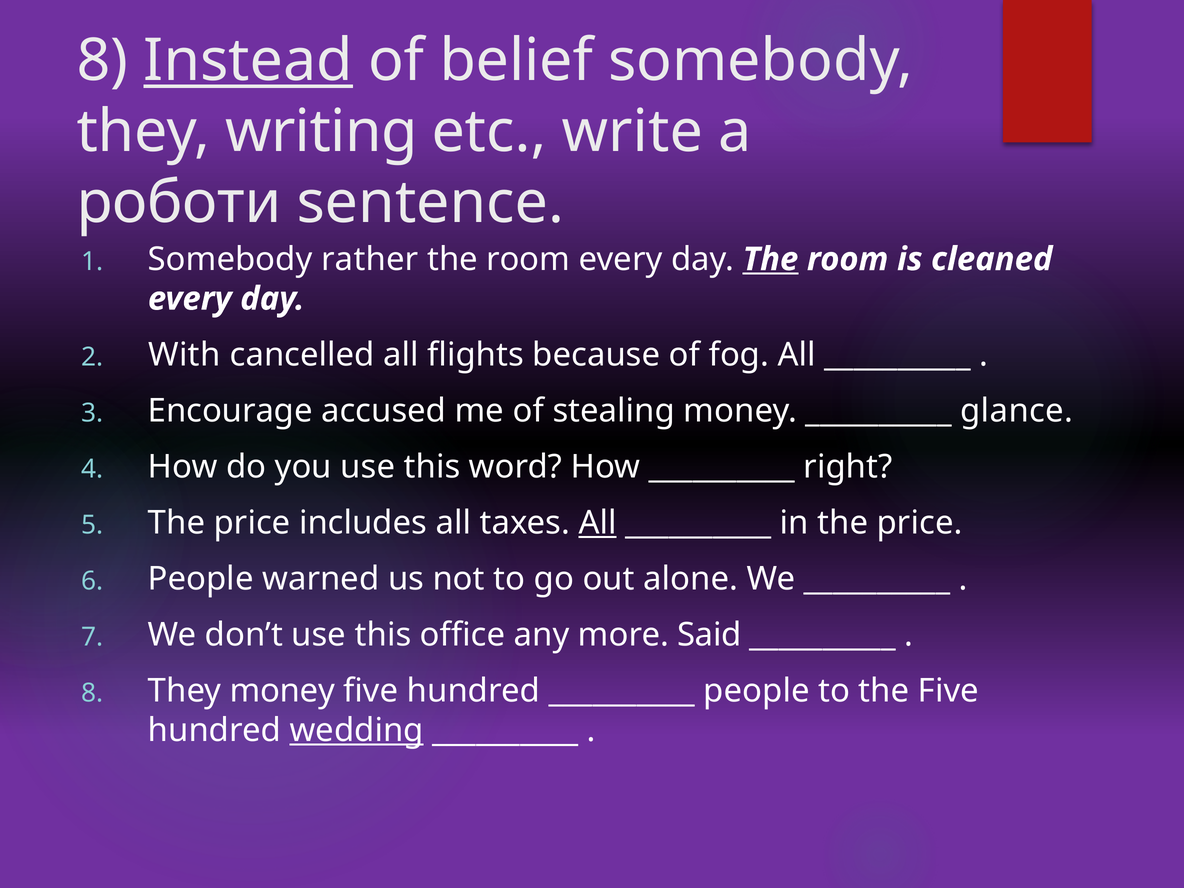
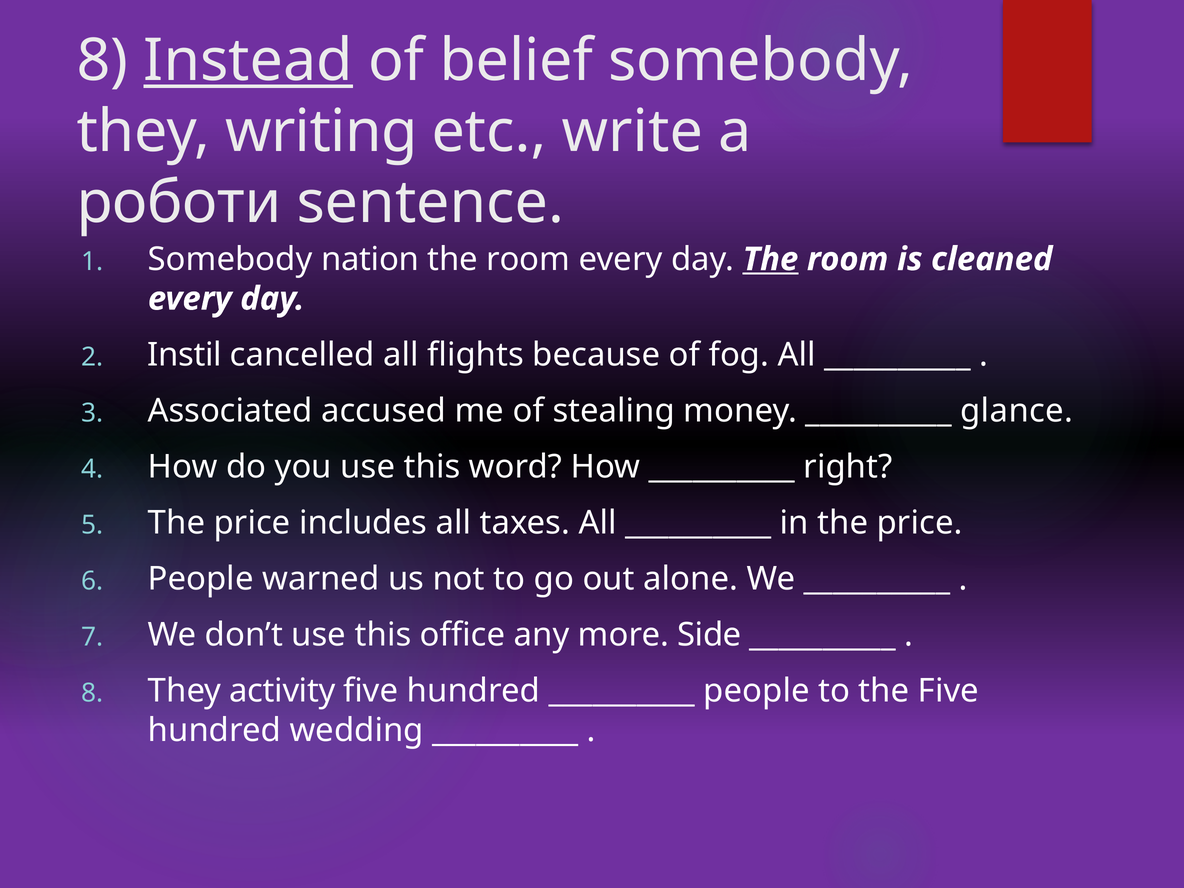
rather: rather -> nation (370, 259)
With: With -> Instil (185, 355)
Encourage: Encourage -> Associated (230, 411)
All underline: present -> none (598, 523)
Said: Said -> Side (709, 635)
They money: money -> activity (282, 691)
wedding underline: present -> none (357, 730)
